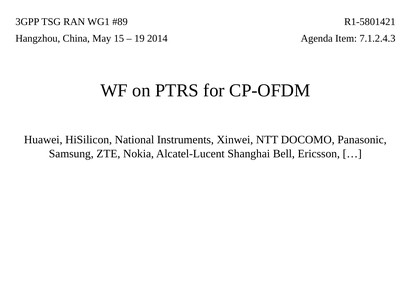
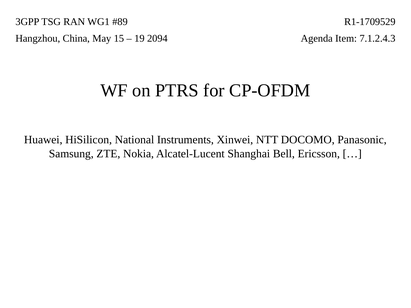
R1-5801421: R1-5801421 -> R1-1709529 (370, 22)
2014: 2014 -> 2094 (157, 39)
